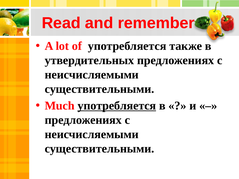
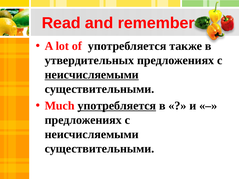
неисчисляемыми underline: none -> present (92, 75)
